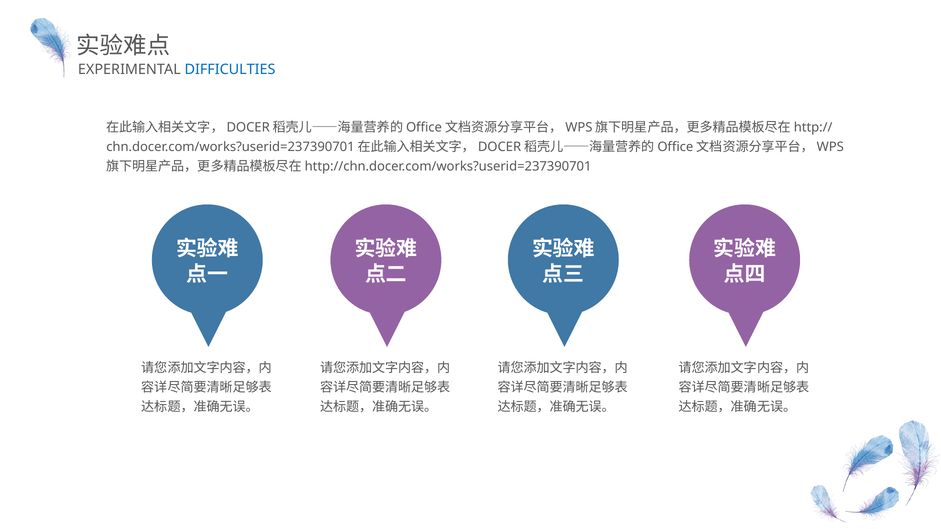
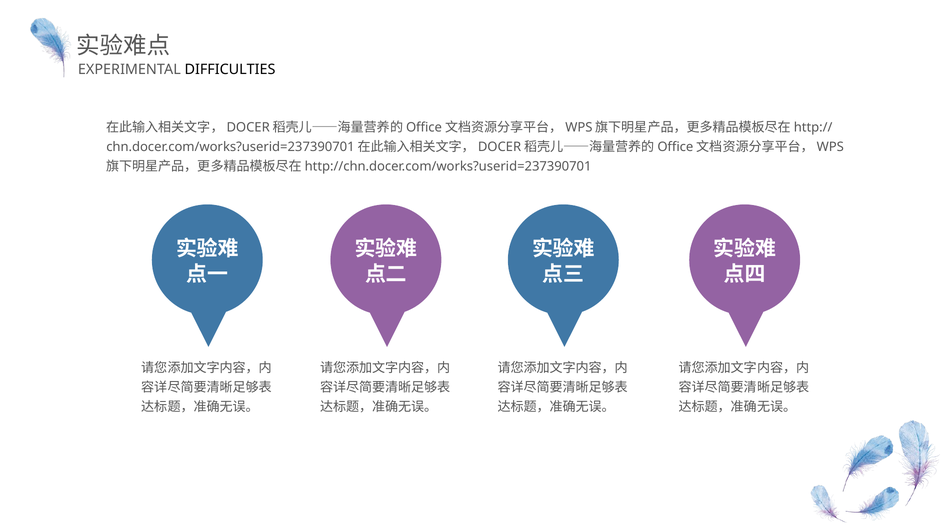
DIFFICULTIES colour: blue -> black (230, 70)
